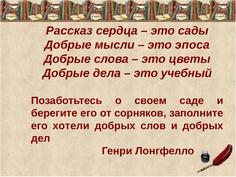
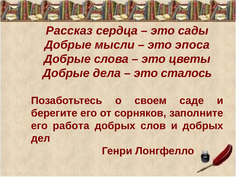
учебный: учебный -> сталось (186, 73)
хотели: хотели -> работа (71, 126)
